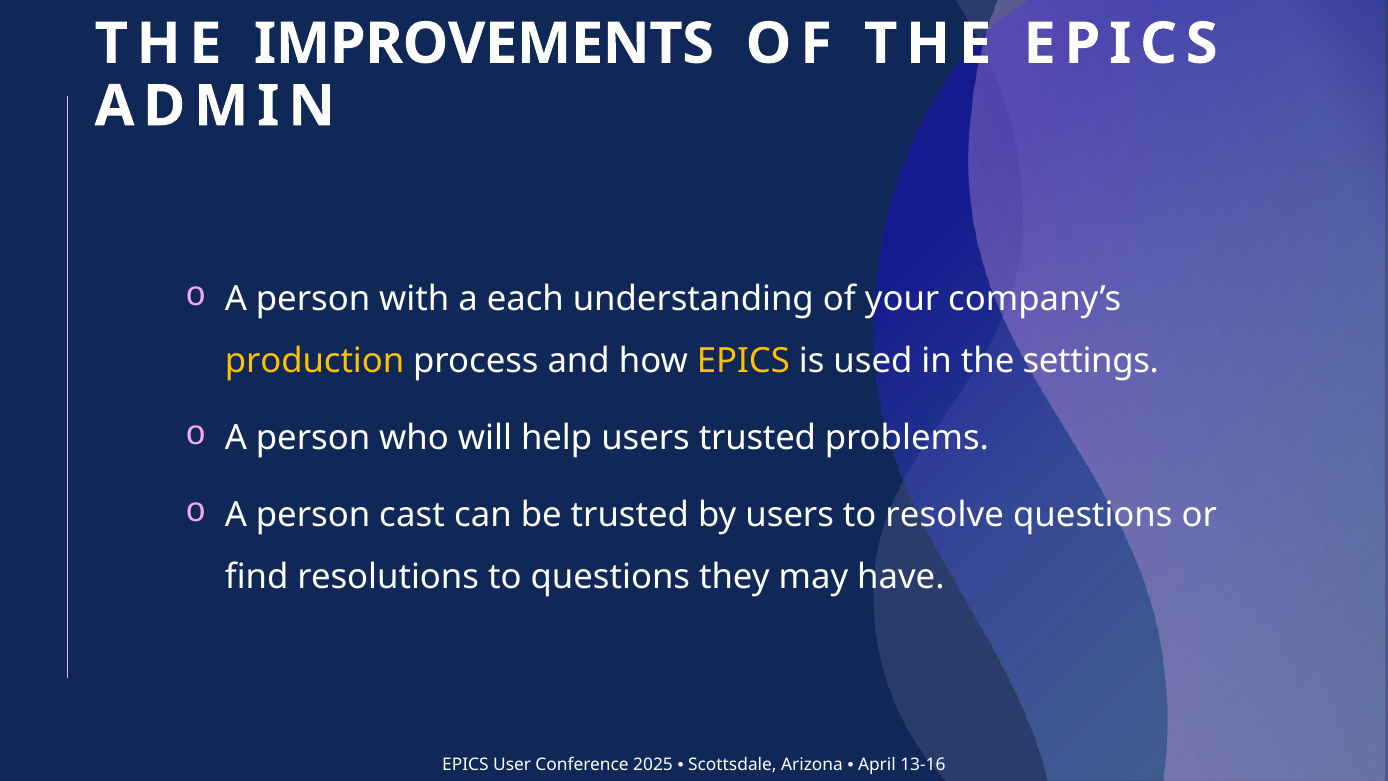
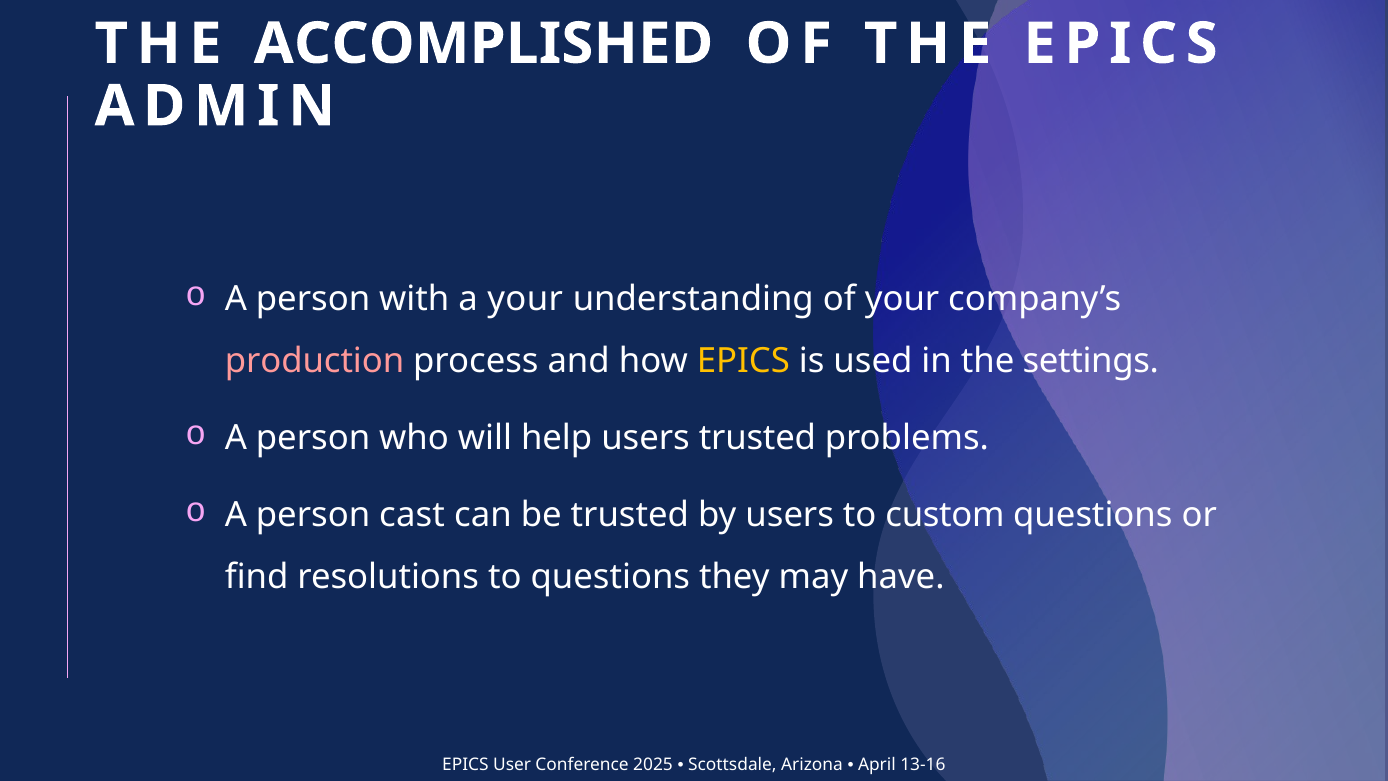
IMPROVEMENTS: IMPROVEMENTS -> ACCOMPLISHED (483, 44)
a each: each -> your (525, 299)
production colour: yellow -> pink (315, 361)
resolve: resolve -> custom (945, 515)
